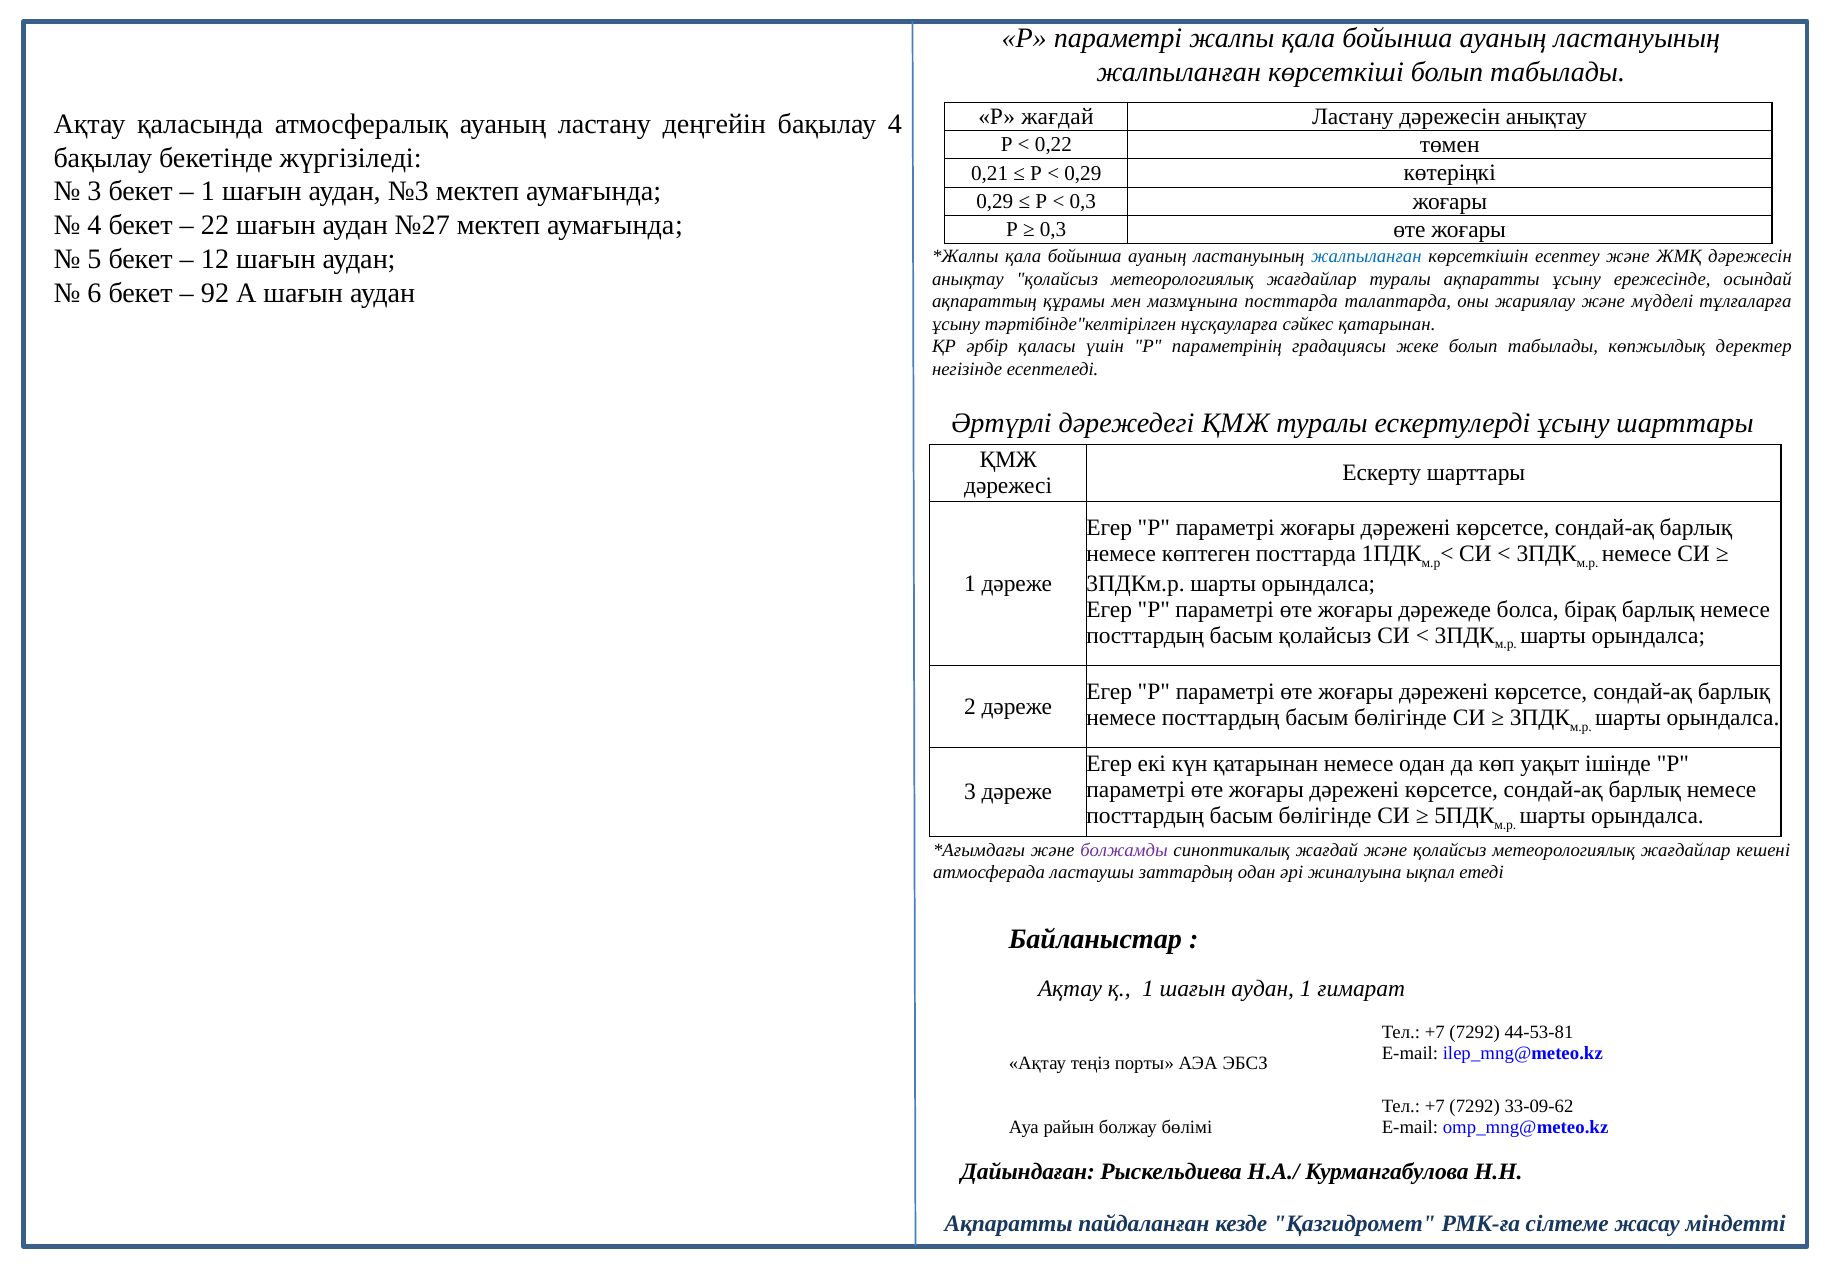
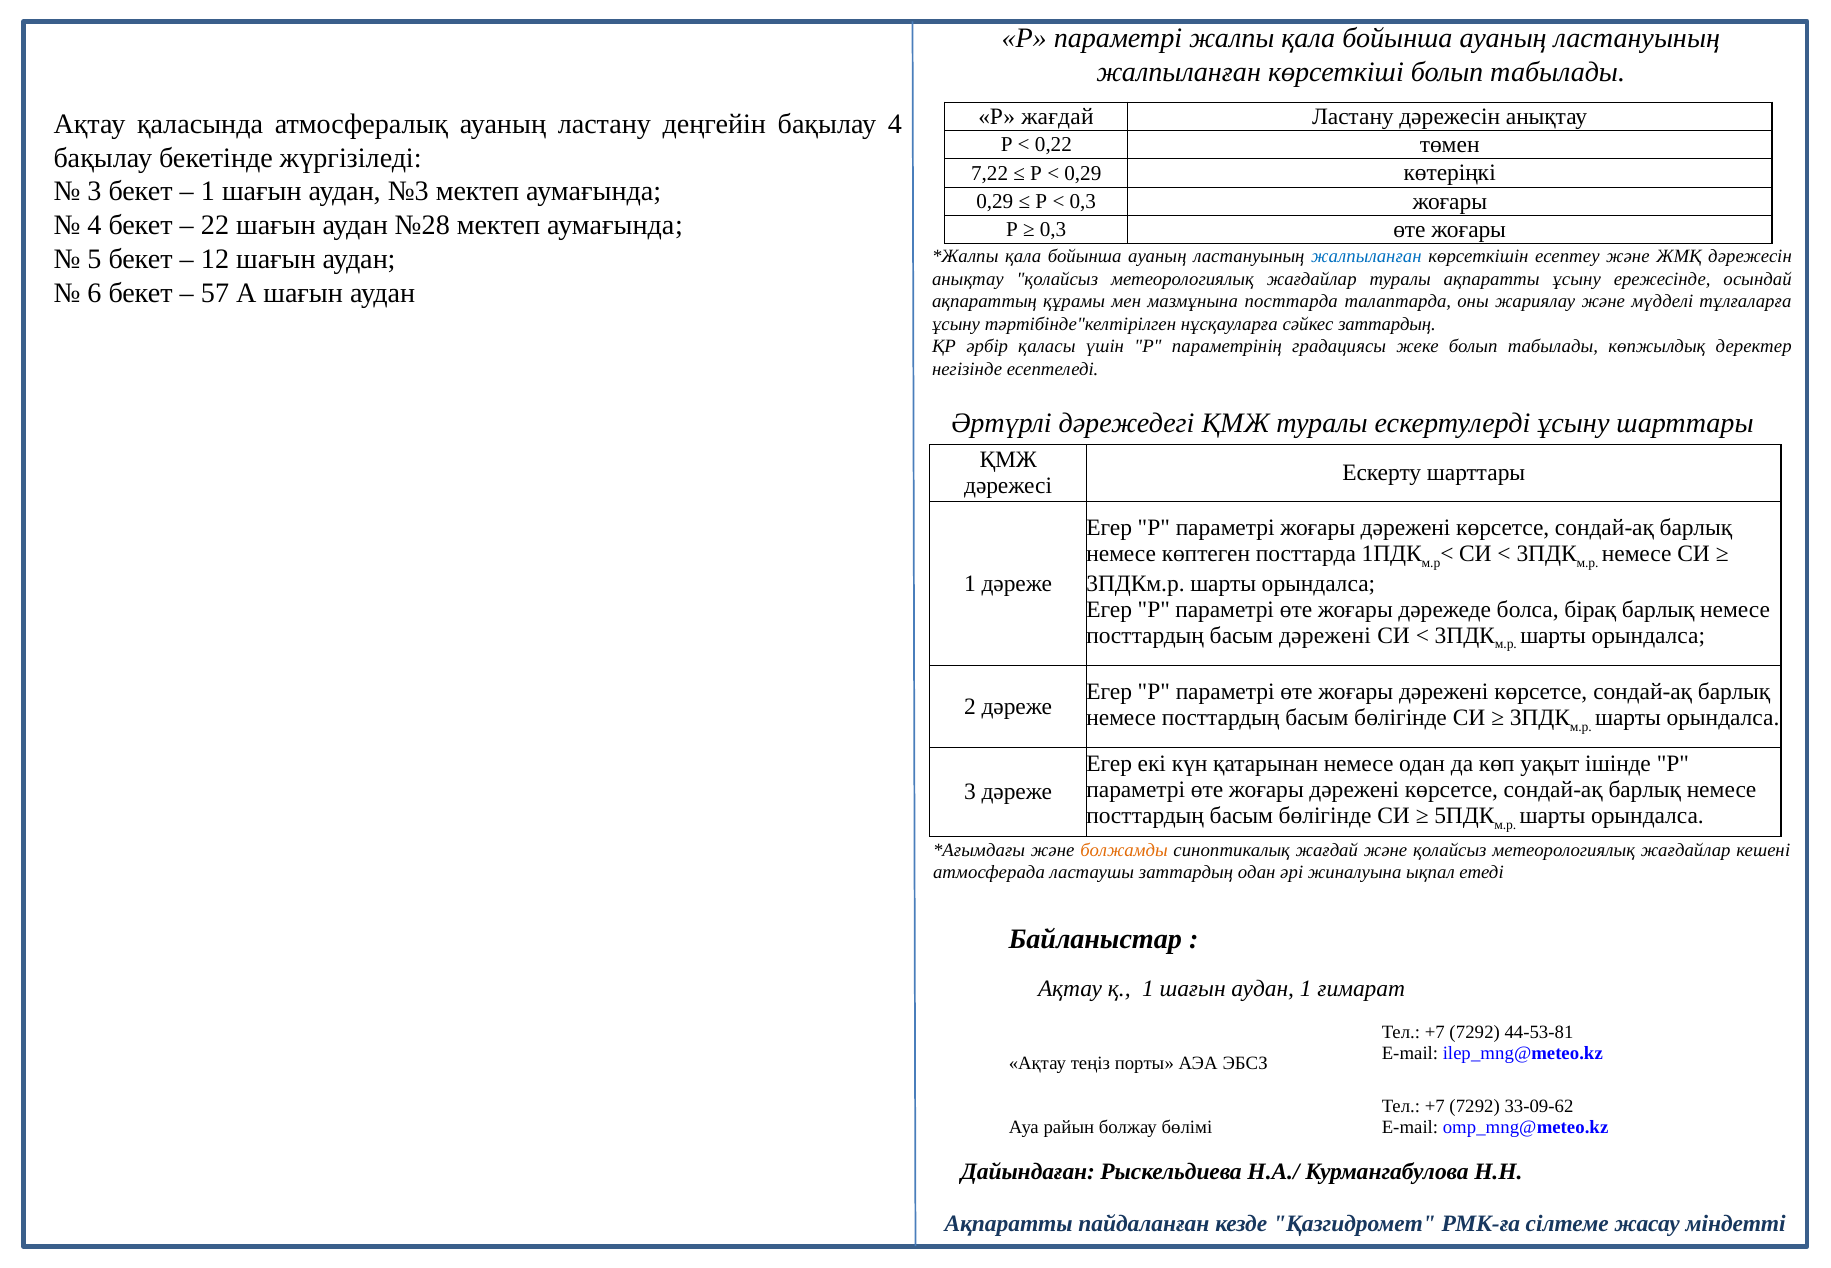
0,21: 0,21 -> 7,22 (990, 173)
№27: №27 -> №28 (422, 225)
92: 92 -> 57 (215, 293)
сәйкес қатарынан: қатарынан -> заттардың (1387, 324)
басым қолайсыз: қолайсыз -> дәрежені (1325, 635)
болжамды colour: purple -> orange (1124, 850)
